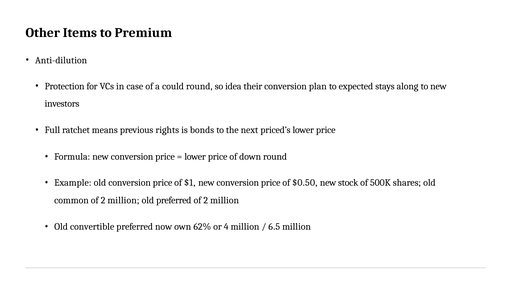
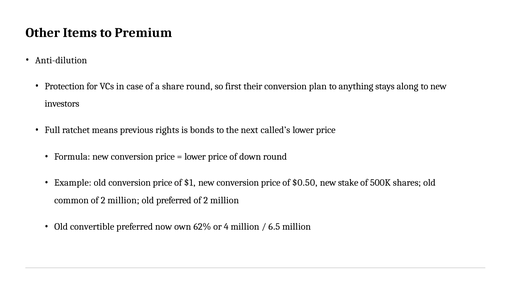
could: could -> share (173, 86)
idea: idea -> first (233, 86)
expected: expected -> anything (356, 86)
priced’s: priced’s -> called’s (275, 130)
stock: stock -> stake (348, 182)
